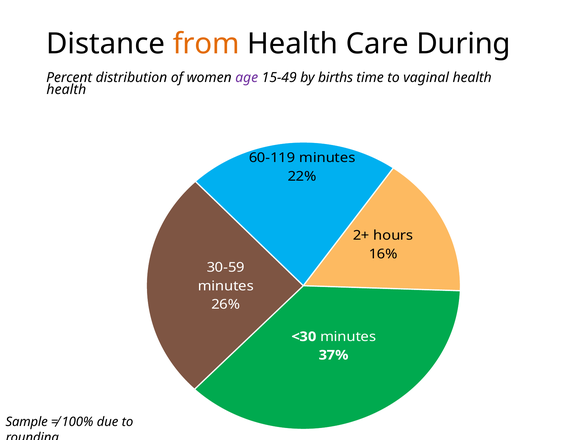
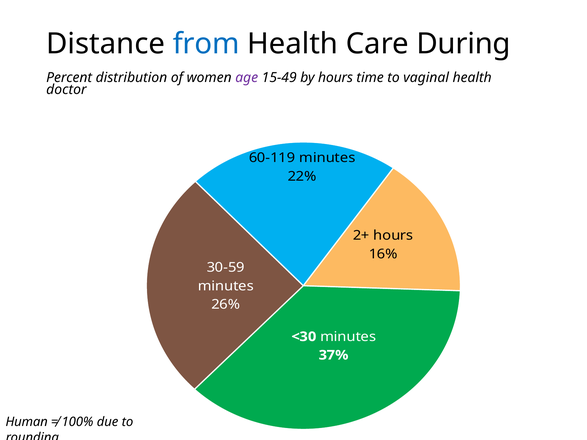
from colour: orange -> blue (206, 44)
by births: births -> hours (336, 78)
health: health -> doctor (66, 90)
Sample: Sample -> Human (27, 422)
